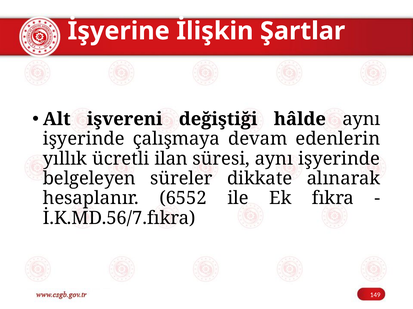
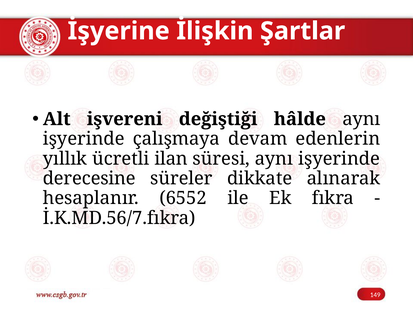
belgeleyen: belgeleyen -> derecesine (89, 179)
